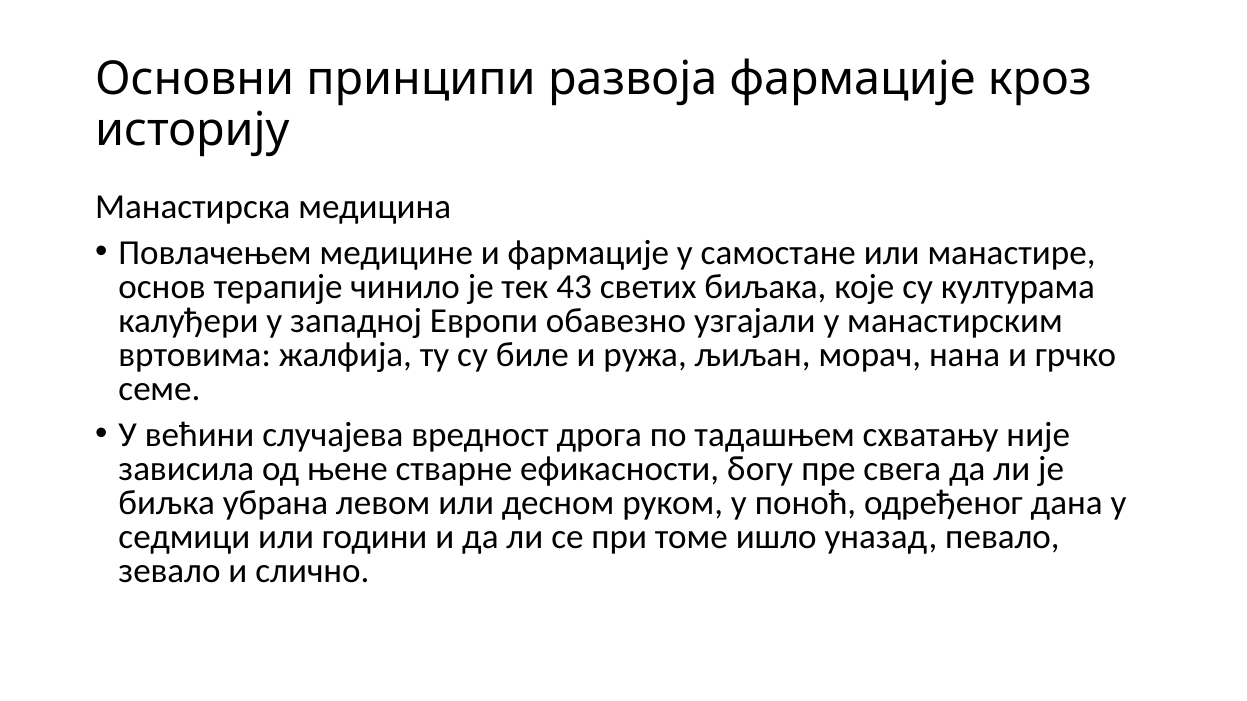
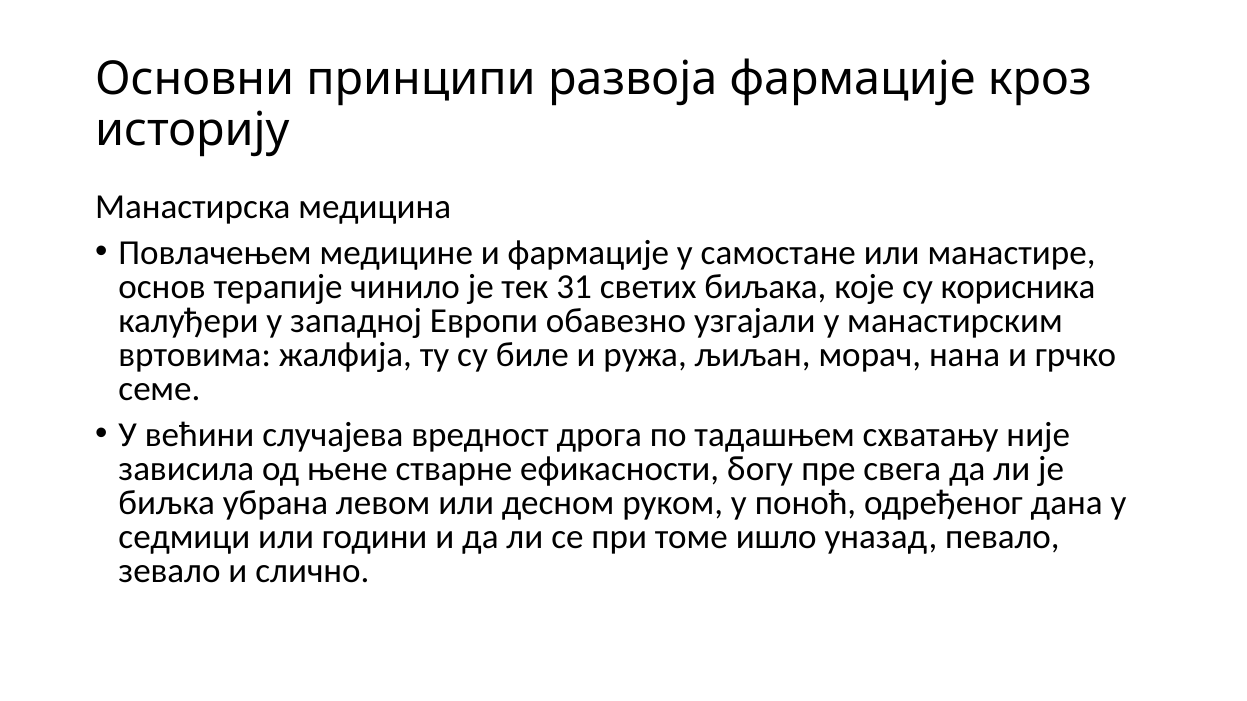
43: 43 -> 31 (574, 287)
културама: културама -> корисника (1018, 287)
